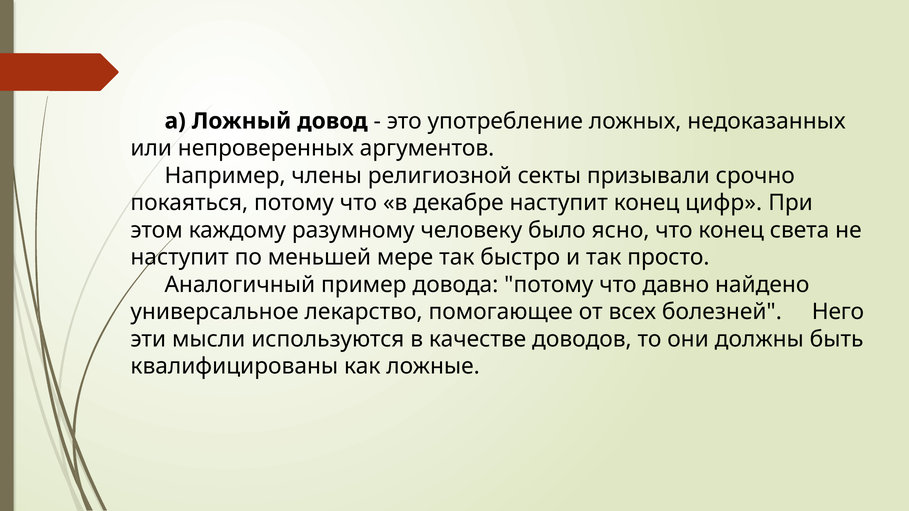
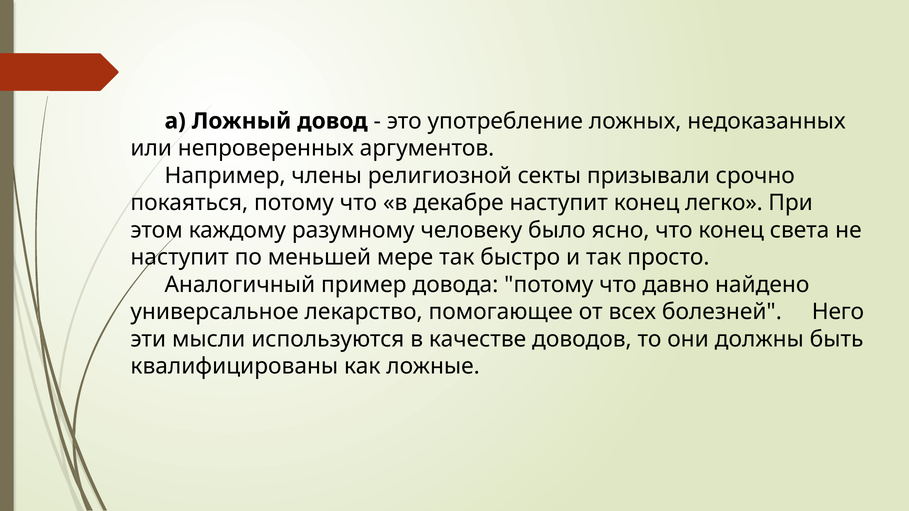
цифр: цифр -> легко (724, 203)
